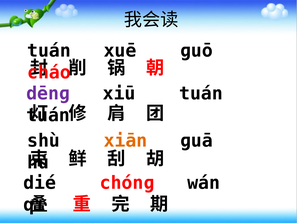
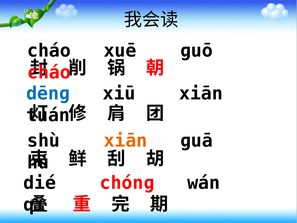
tuán: tuán -> cháo (49, 51)
dēnɡ colour: purple -> blue (48, 93)
xiū tuán: tuán -> xiān (201, 93)
